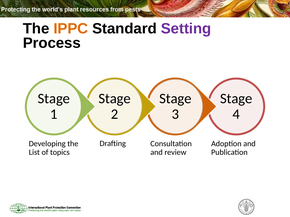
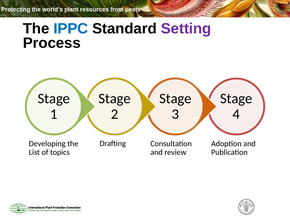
IPPC colour: orange -> blue (71, 29)
